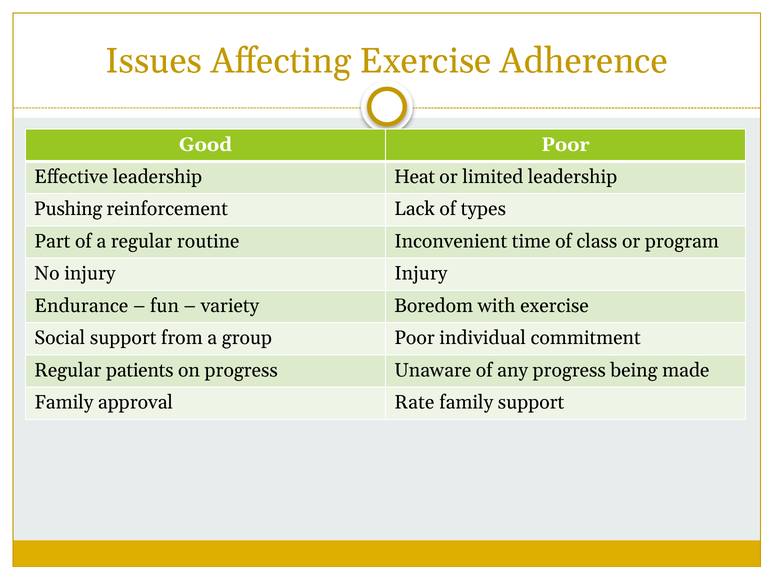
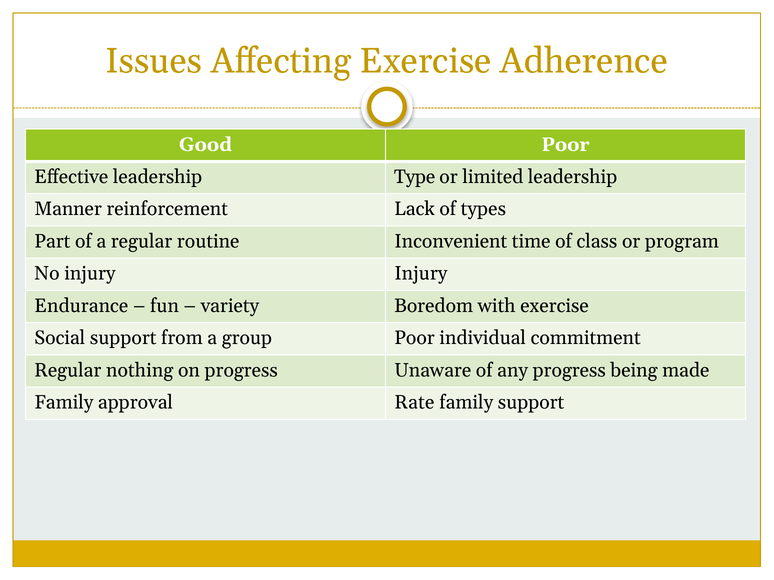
Heat: Heat -> Type (415, 177)
Pushing: Pushing -> Manner (68, 209)
patients: patients -> nothing (140, 371)
